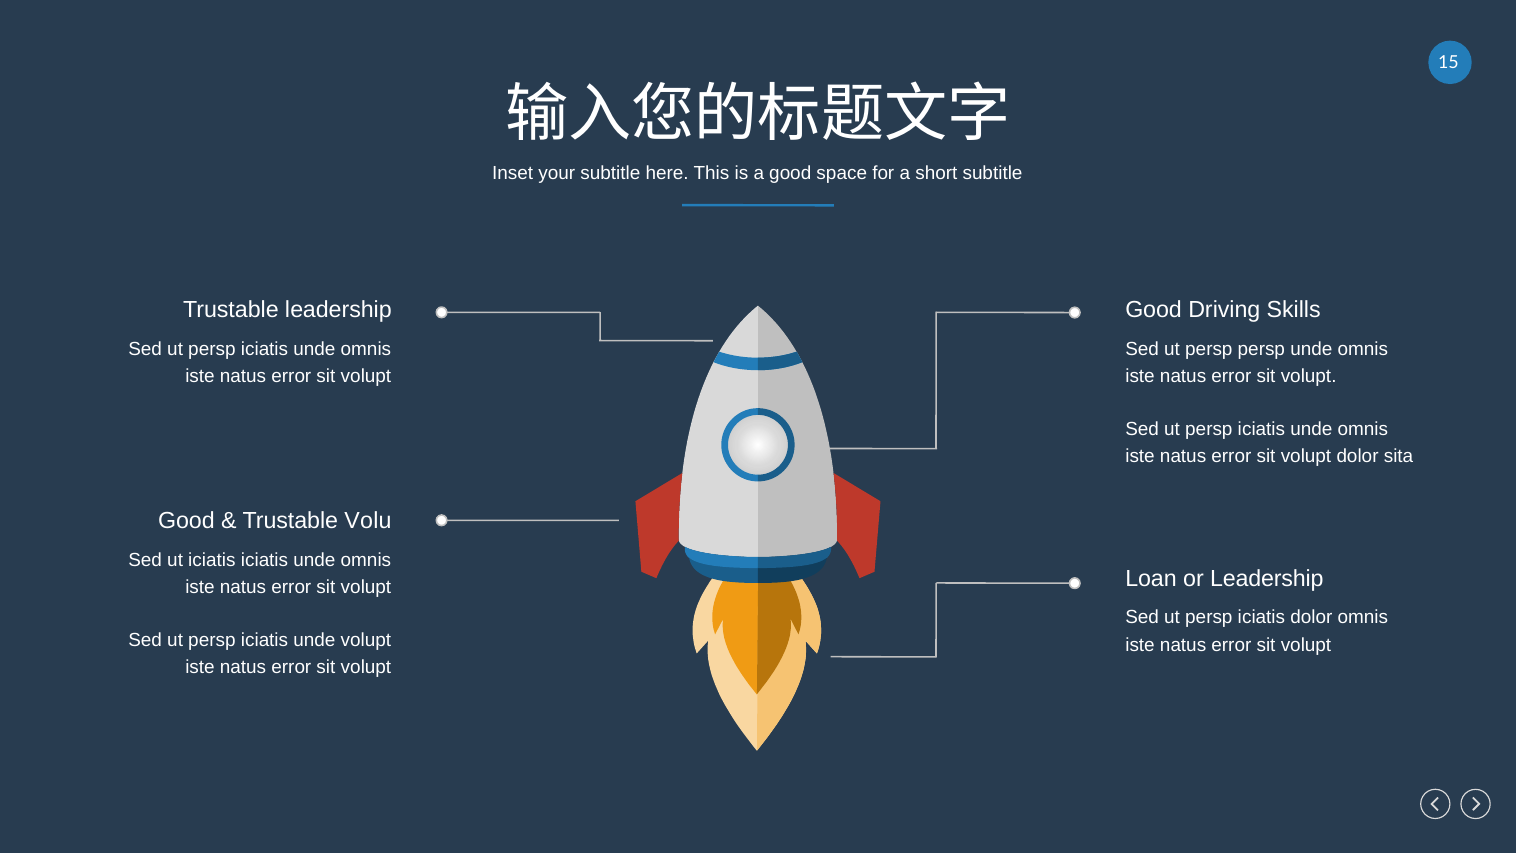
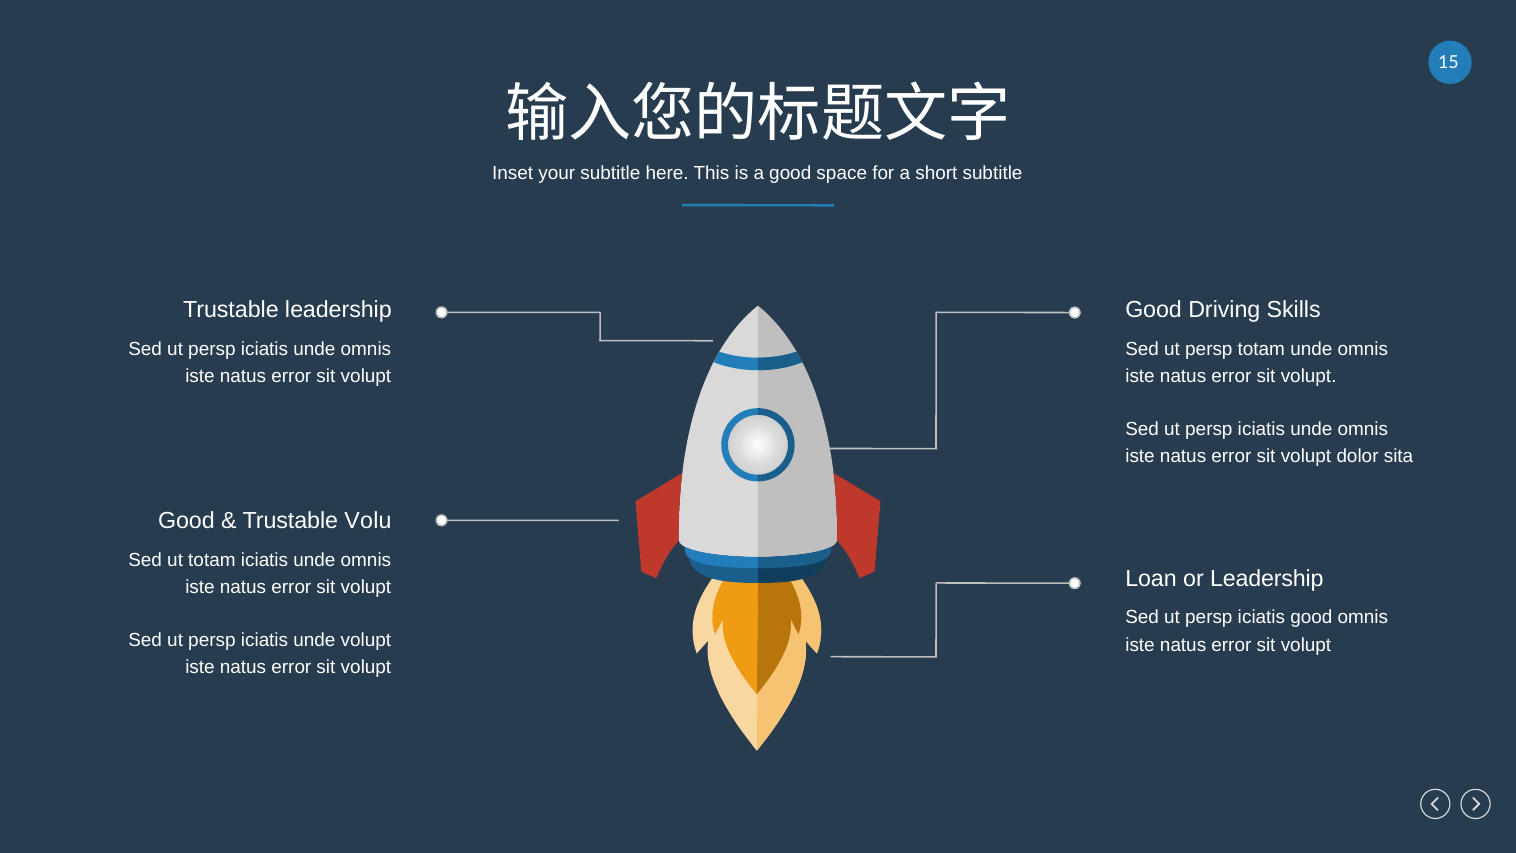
persp persp: persp -> totam (1261, 349)
ut iciatis: iciatis -> totam (212, 560)
iciatis dolor: dolor -> good (1311, 617)
